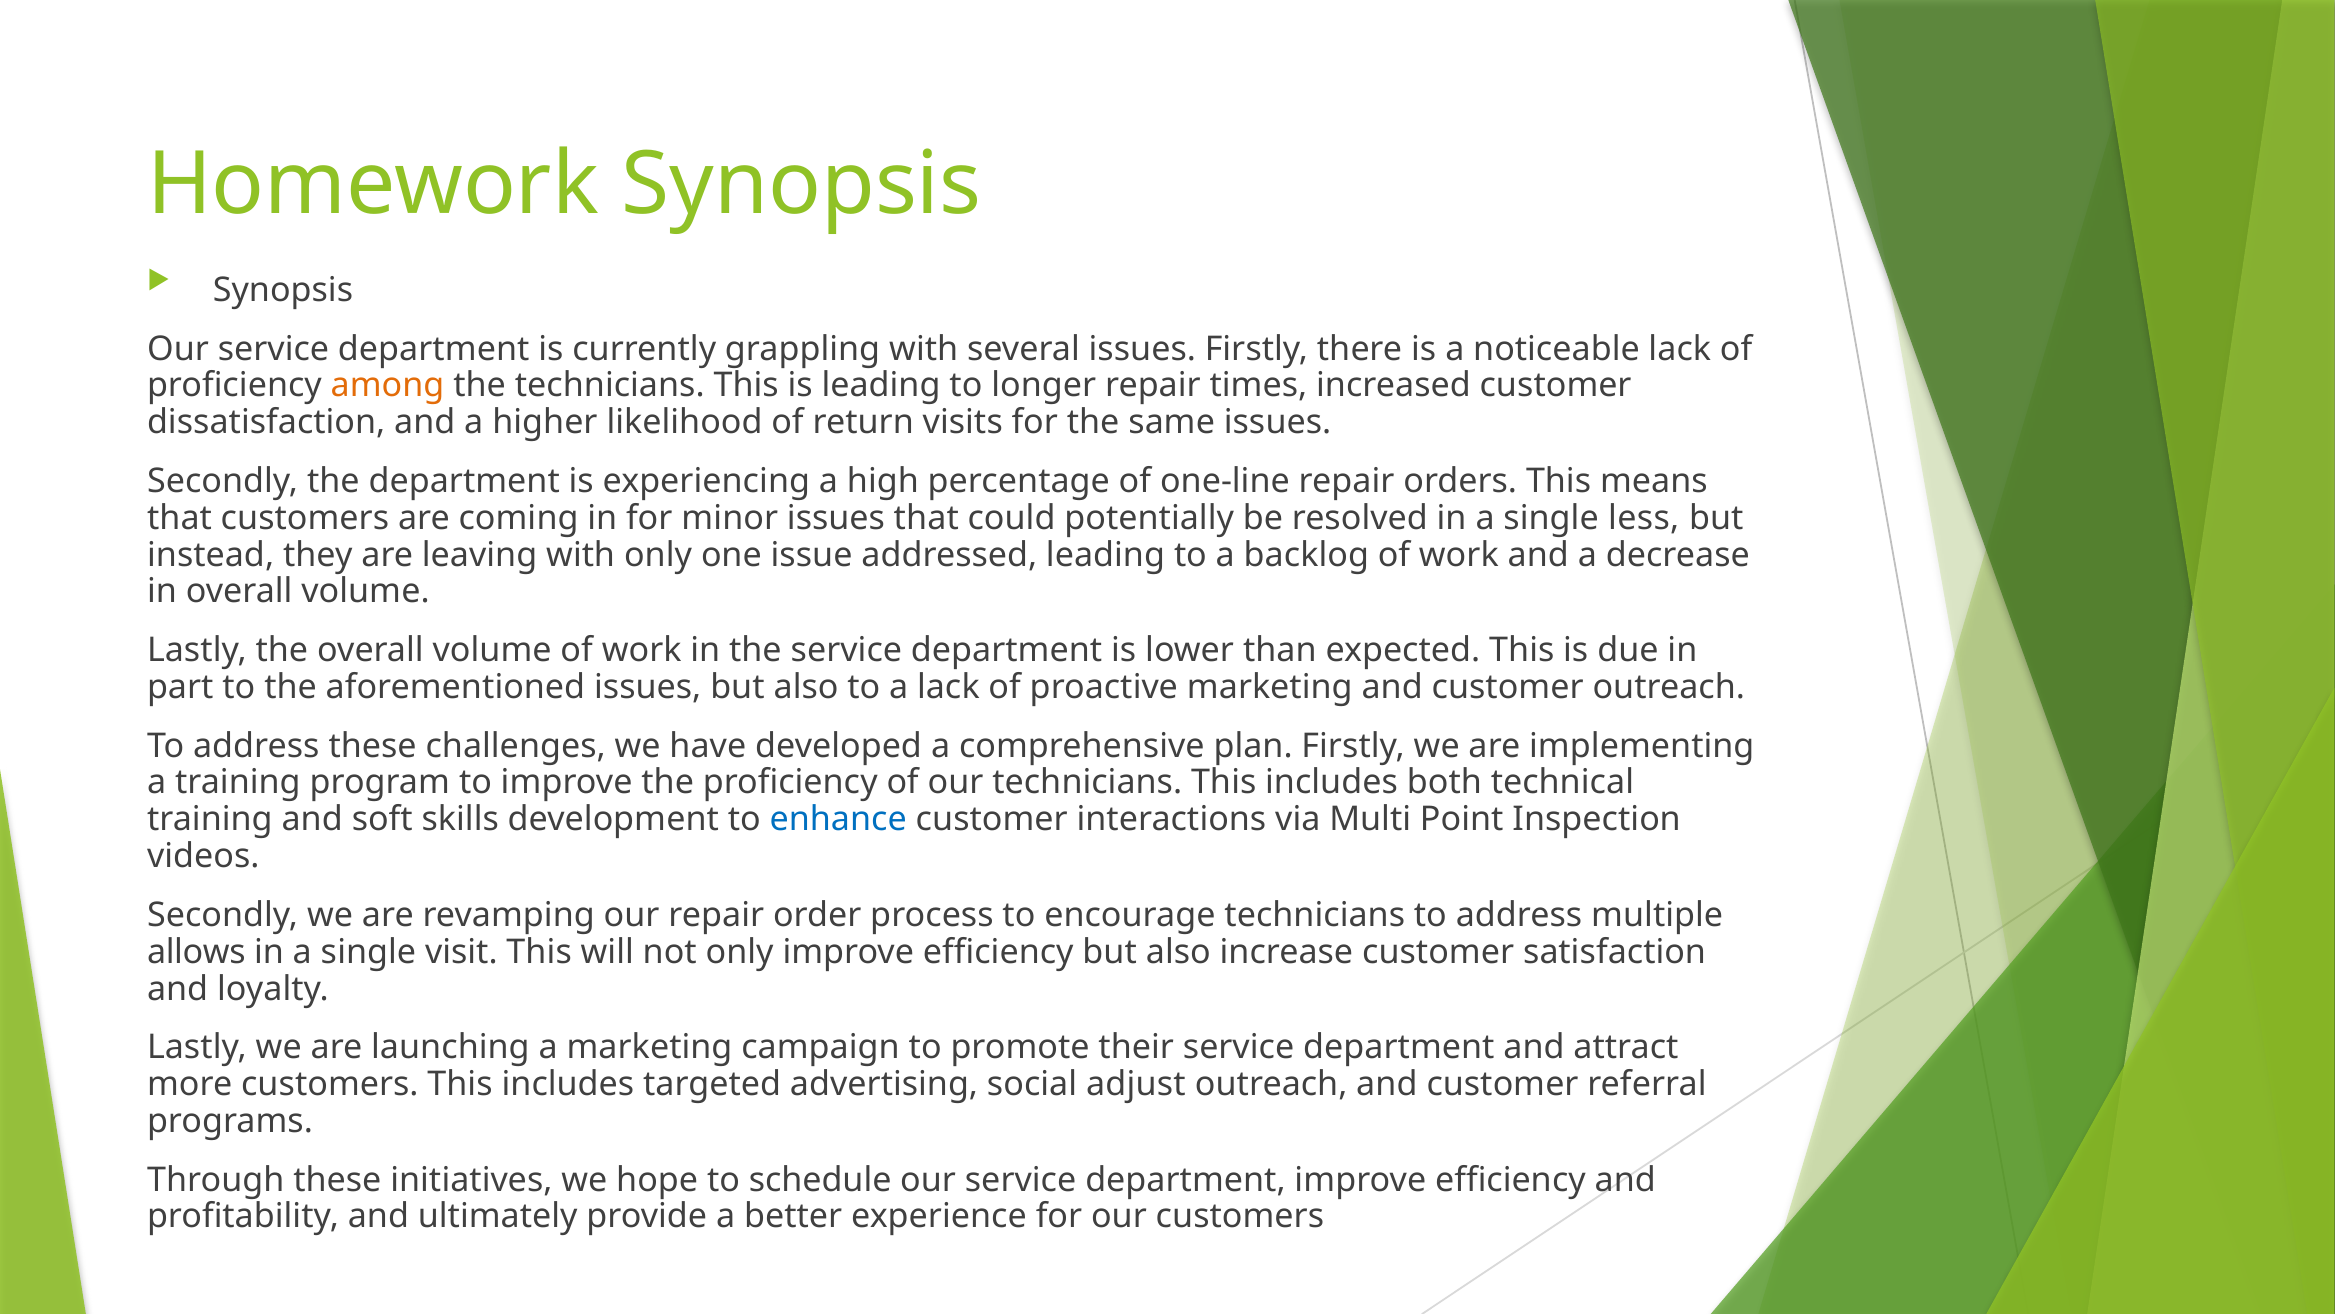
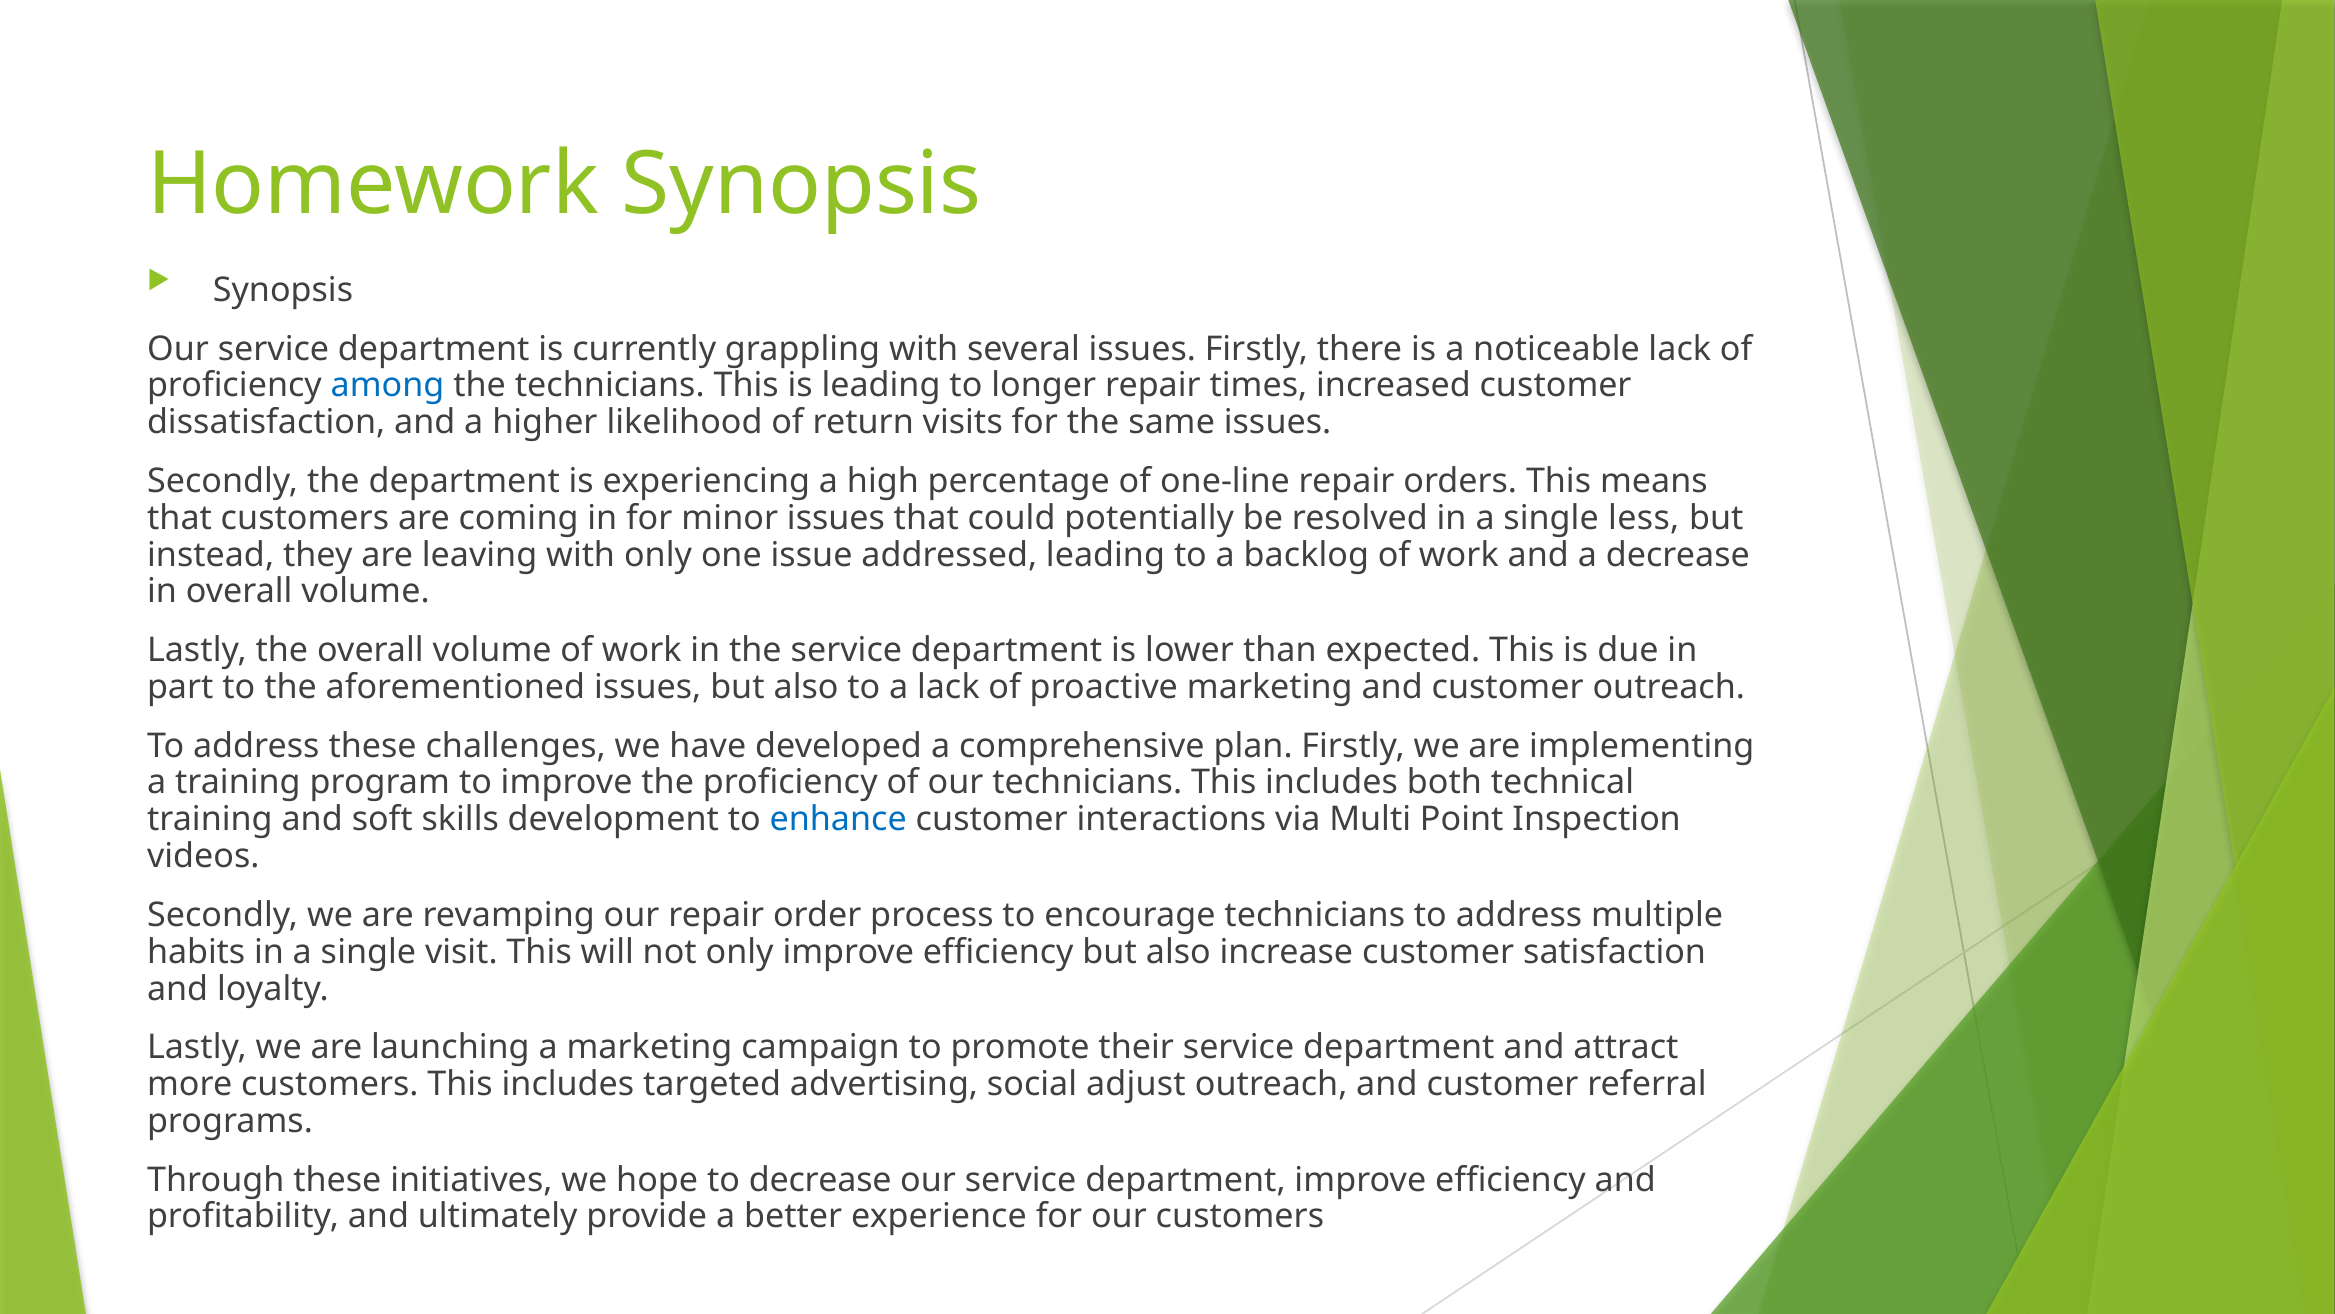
among colour: orange -> blue (388, 385)
allows: allows -> habits (196, 952)
to schedule: schedule -> decrease (820, 1179)
